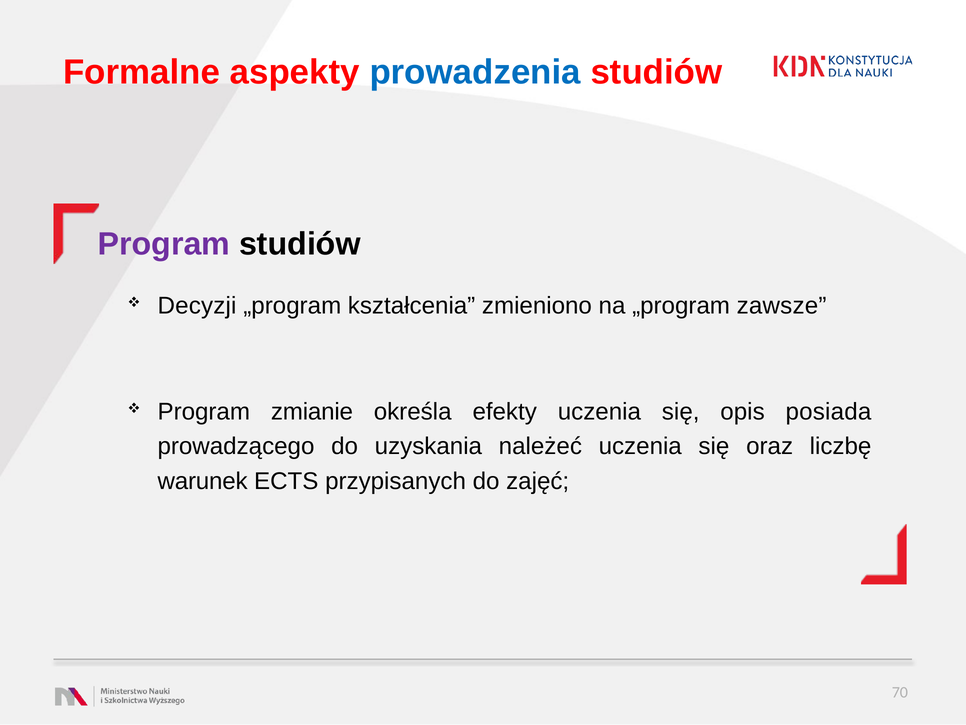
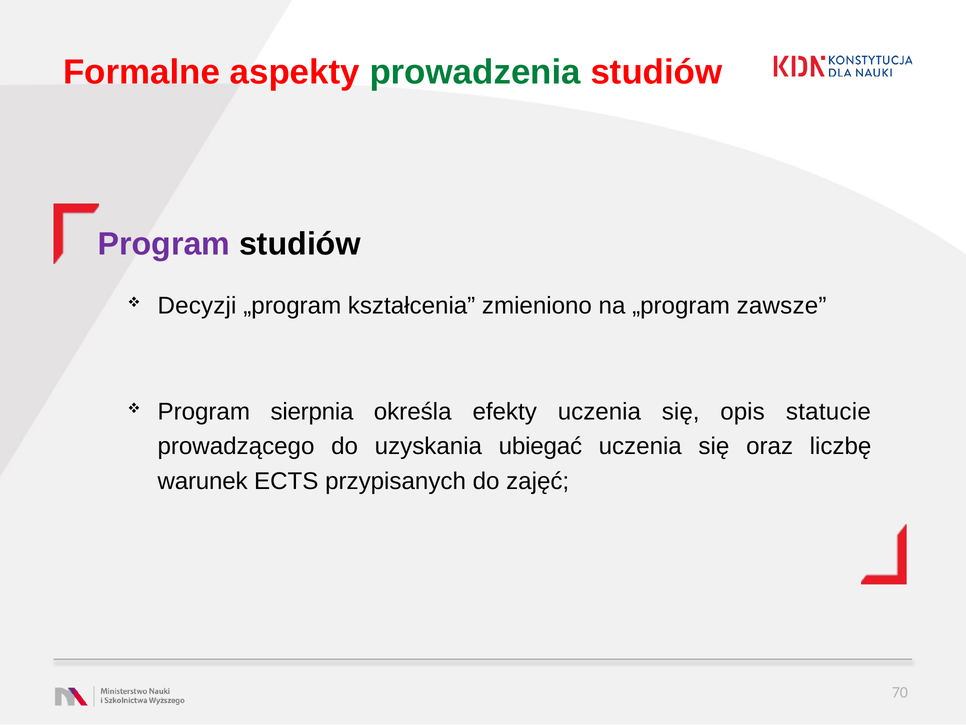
prowadzenia colour: blue -> green (475, 72)
zmianie: zmianie -> sierpnia (312, 411)
posiada: posiada -> statucie (828, 411)
należeć: należeć -> ubiegać (540, 446)
